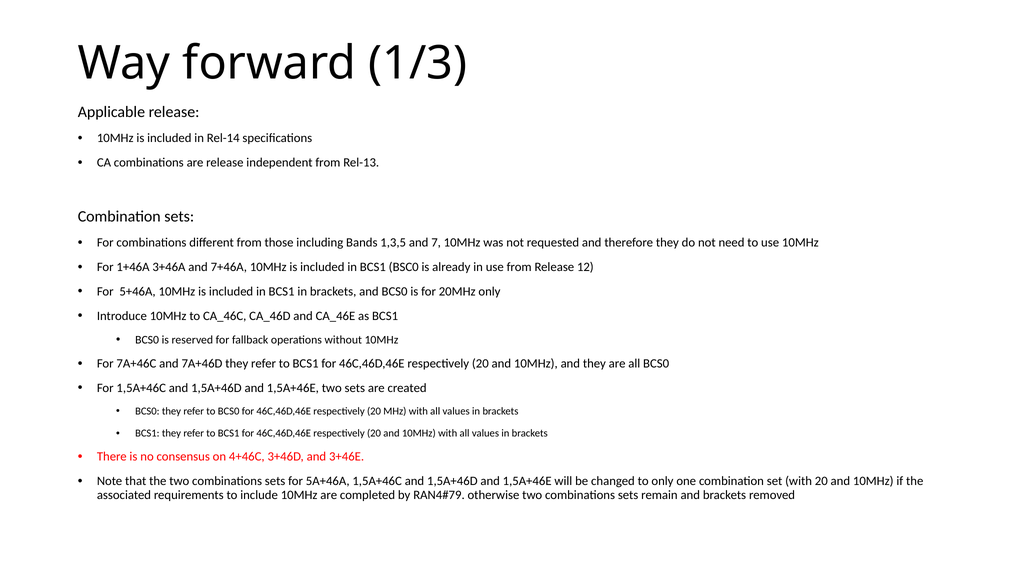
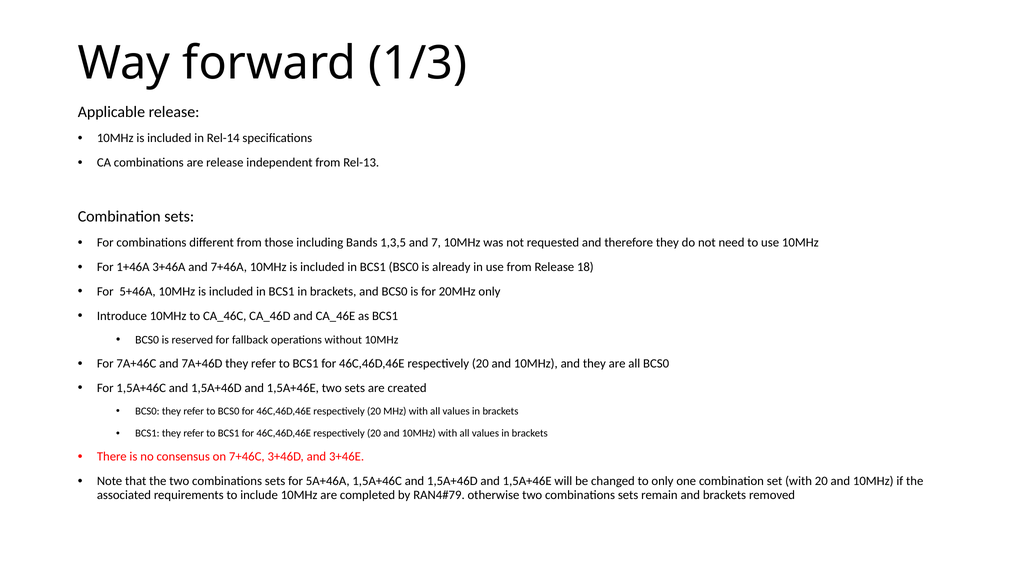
12: 12 -> 18 (585, 267)
4+46C: 4+46C -> 7+46C (247, 457)
